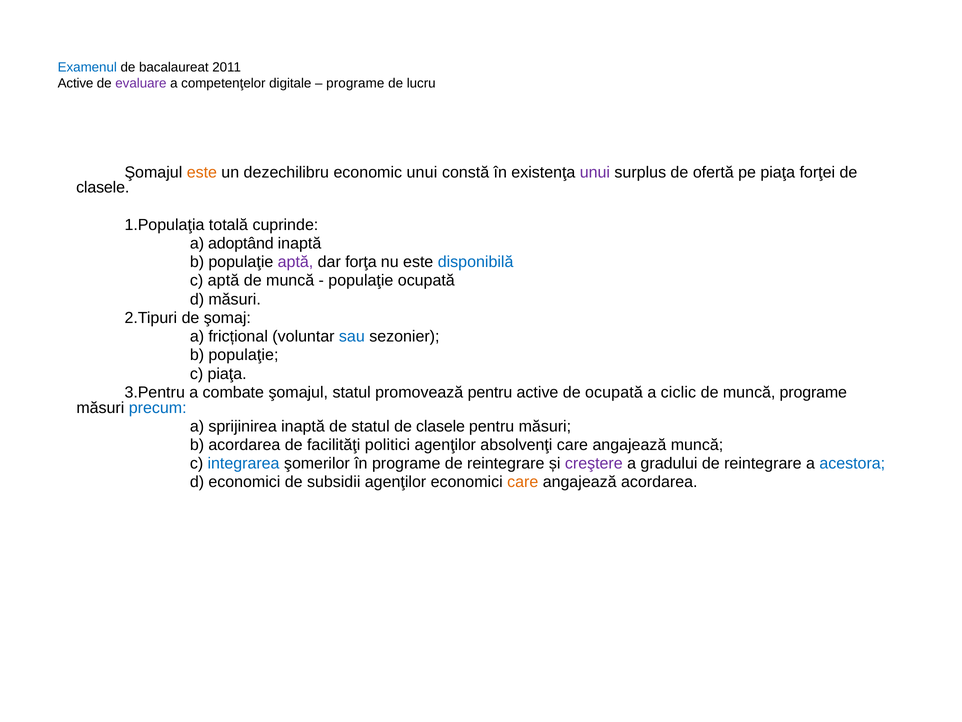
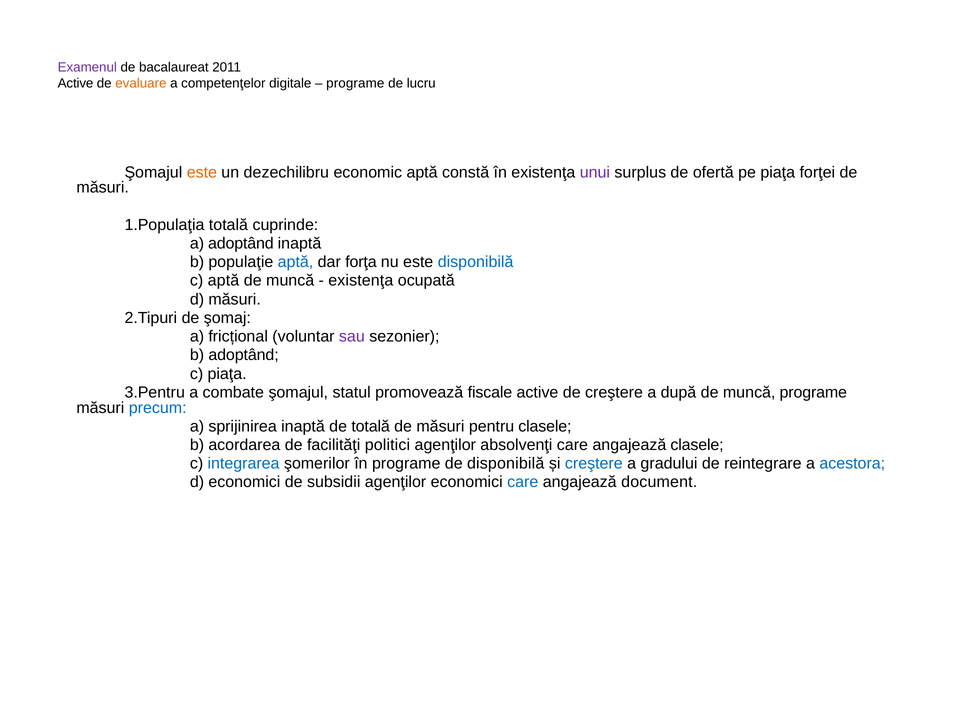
Examenul colour: blue -> purple (87, 67)
evaluare colour: purple -> orange (141, 83)
economic unui: unui -> aptă (422, 172)
clasele: clasele -> măsuri (103, 188)
aptă colour: purple -> blue (295, 262)
populaţie: populaţie -> existenţa (361, 281)
sau colour: blue -> purple (352, 336)
populaţie: populaţie -> adoptând (244, 355)
promovează pentru: pentru -> fiscale (490, 392)
de ocupată: ocupată -> creştere (614, 392)
ciclic: ciclic -> după (678, 392)
de statul: statul -> totală (371, 426)
clasele: clasele -> măsuri (440, 426)
pentru măsuri: măsuri -> clasele (545, 426)
angajează muncă: muncă -> clasele (697, 445)
programe de reintegrare: reintegrare -> disponibilă (506, 463)
creştere colour: purple -> blue (594, 463)
care colour: orange -> blue (523, 482)
angajează acordarea: acordarea -> document (659, 482)
